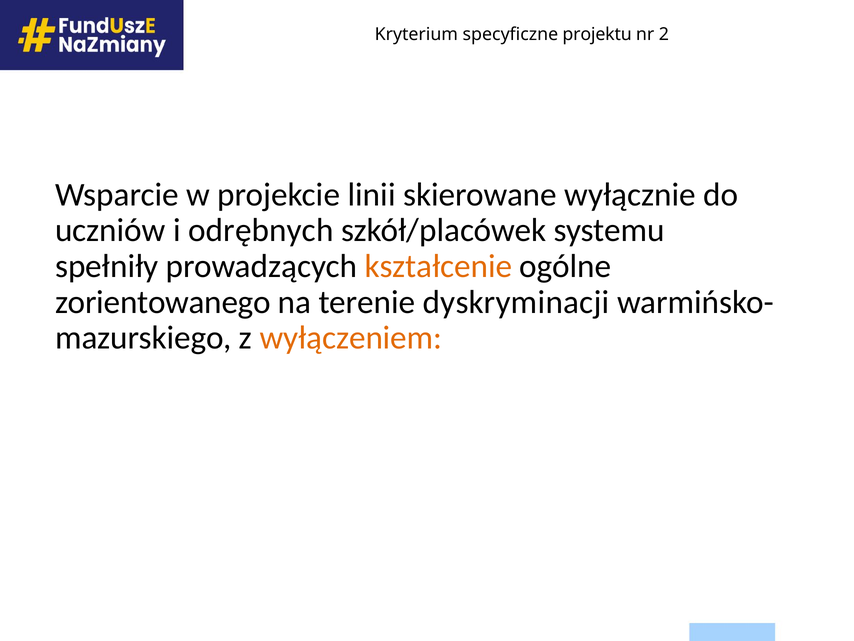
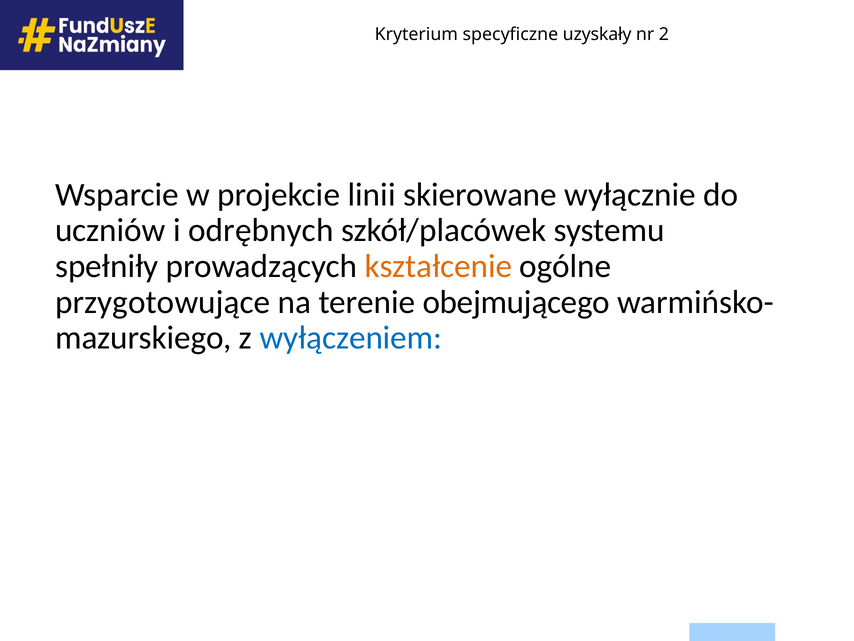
projektu: projektu -> uzyskały (597, 34)
zorientowanego: zorientowanego -> przygotowujące (163, 302)
dyskryminacji: dyskryminacji -> obejmującego (516, 302)
wyłączeniem colour: orange -> blue (351, 338)
